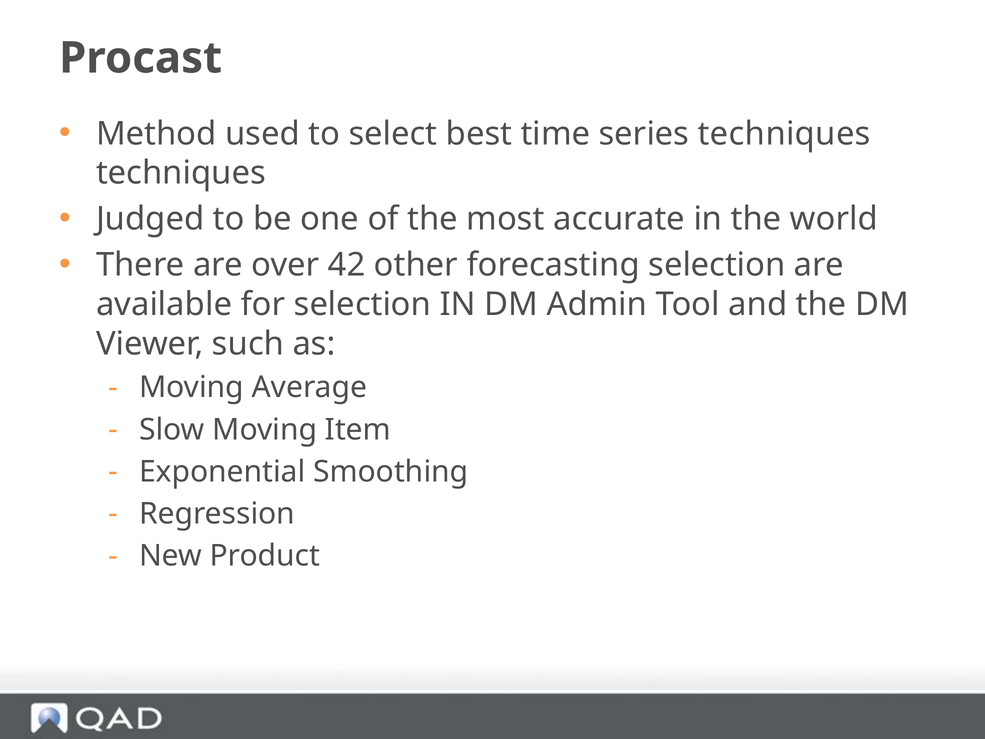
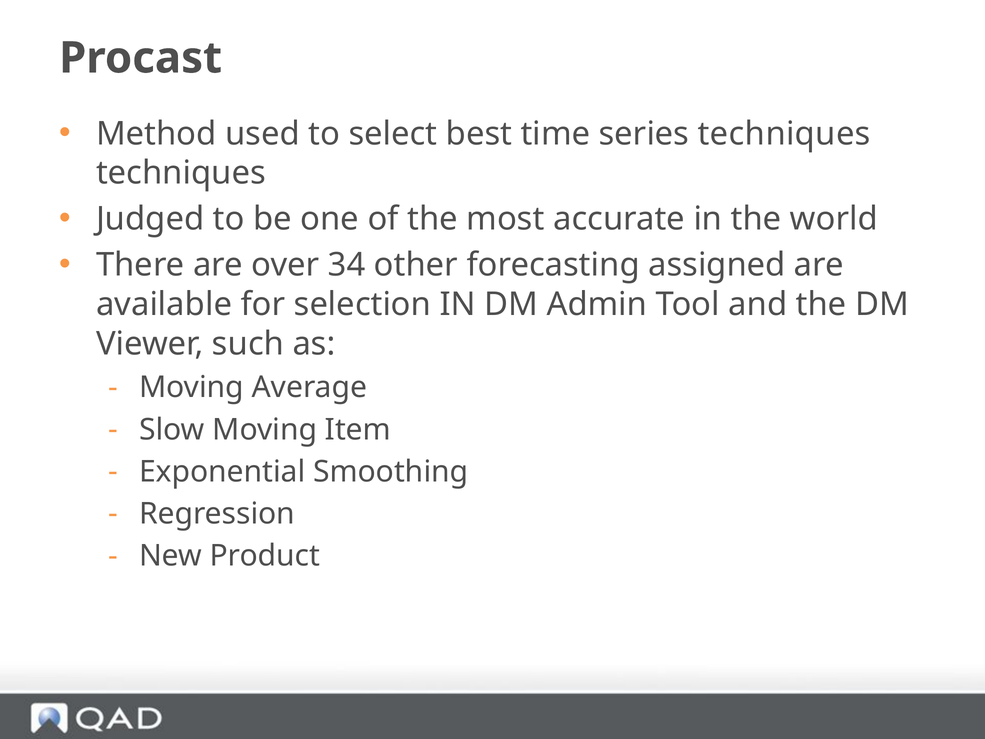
42: 42 -> 34 (347, 265)
forecasting selection: selection -> assigned (717, 265)
